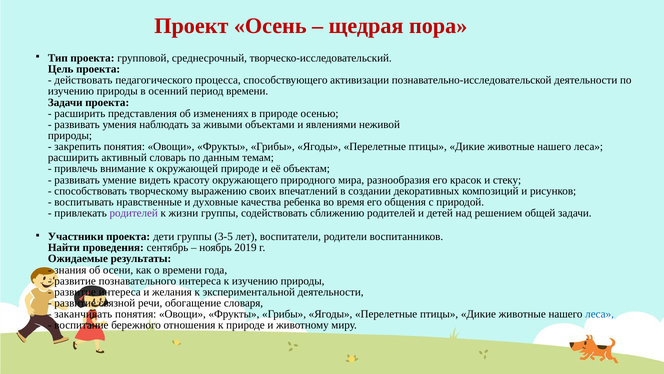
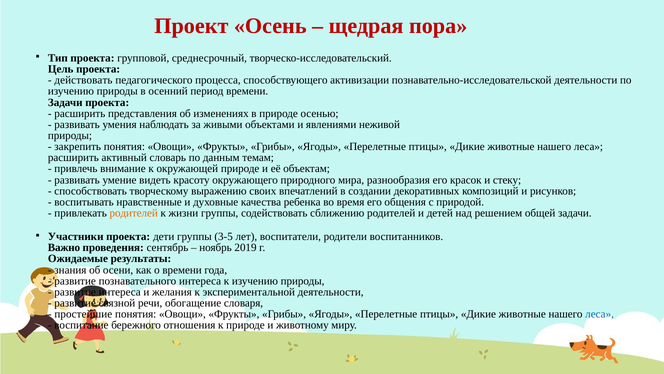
родителей colour: purple -> orange (134, 213)
Найти: Найти -> Важно (64, 247)
заканчивать: заканчивать -> простейшие (83, 314)
